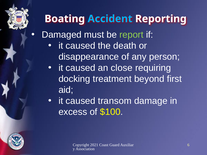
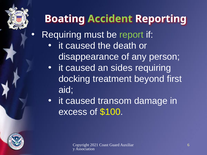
Accident colour: light blue -> light green (110, 19)
Damaged: Damaged -> Requiring (62, 35)
close: close -> sides (122, 68)
